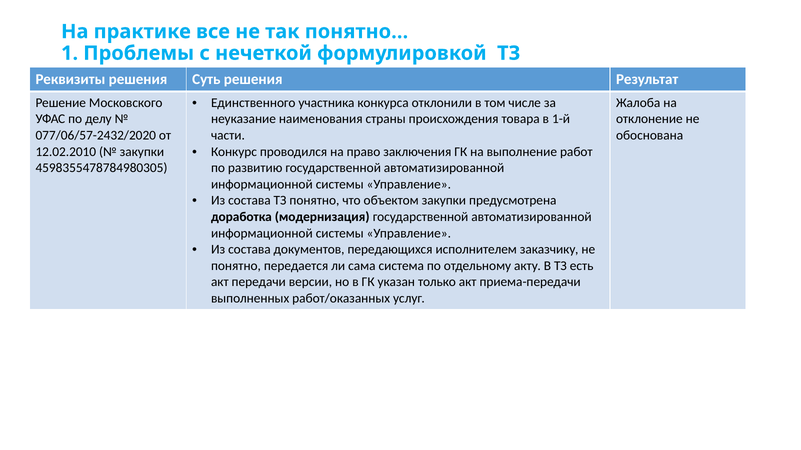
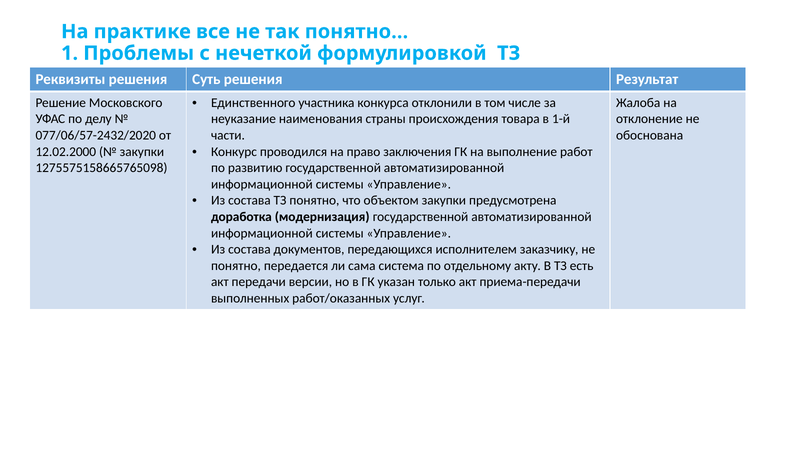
12.02.2010: 12.02.2010 -> 12.02.2000 (66, 152)
4598355478784980305: 4598355478784980305 -> 1275575158665765098 (101, 168)
